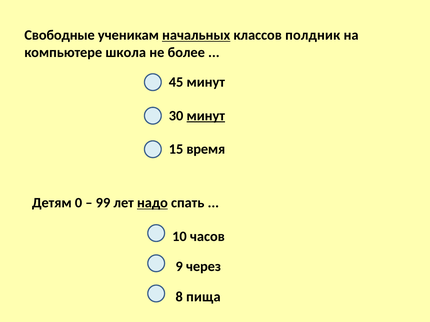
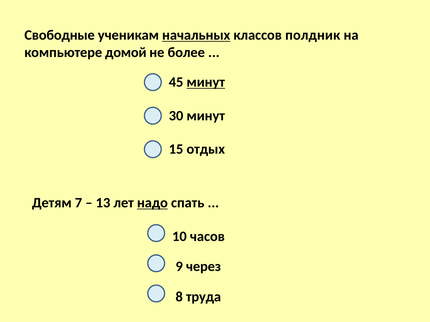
школа: школа -> домой (126, 52)
минут underline: none -> present (206, 82)
минут underline: present -> none (206, 116)
время: время -> отдых (206, 149)
0: 0 -> 7 (79, 203)
99: 99 -> 13 (103, 203)
пища: пища -> труда (204, 297)
